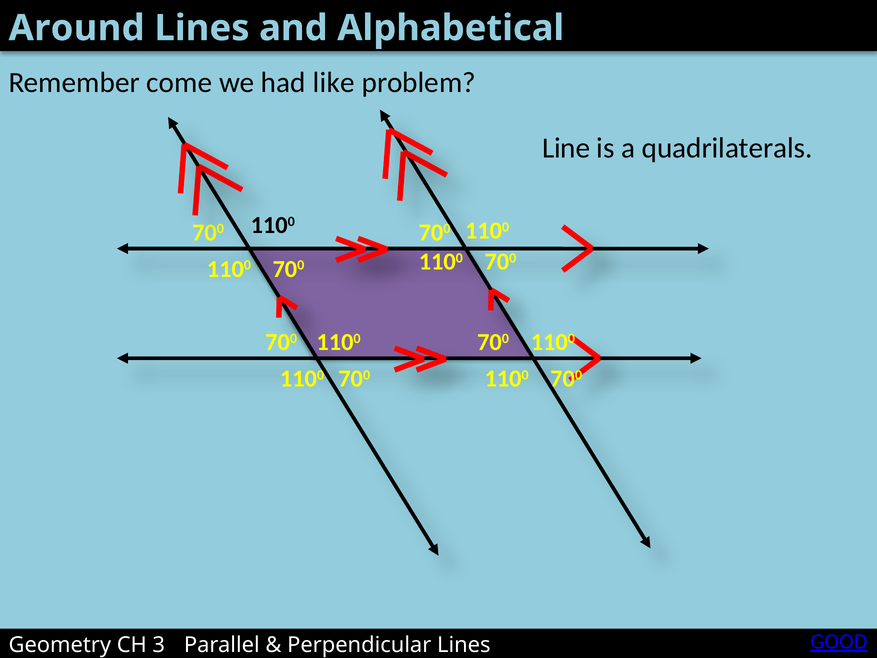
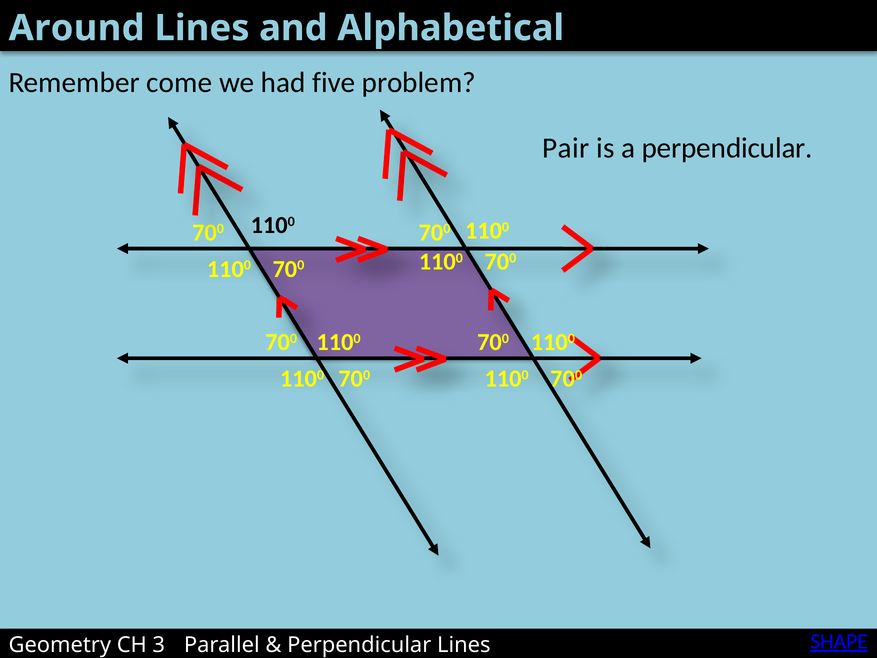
like: like -> five (334, 82)
Line: Line -> Pair (566, 148)
a quadrilaterals: quadrilaterals -> perpendicular (727, 148)
GOOD: GOOD -> SHAPE (839, 641)
